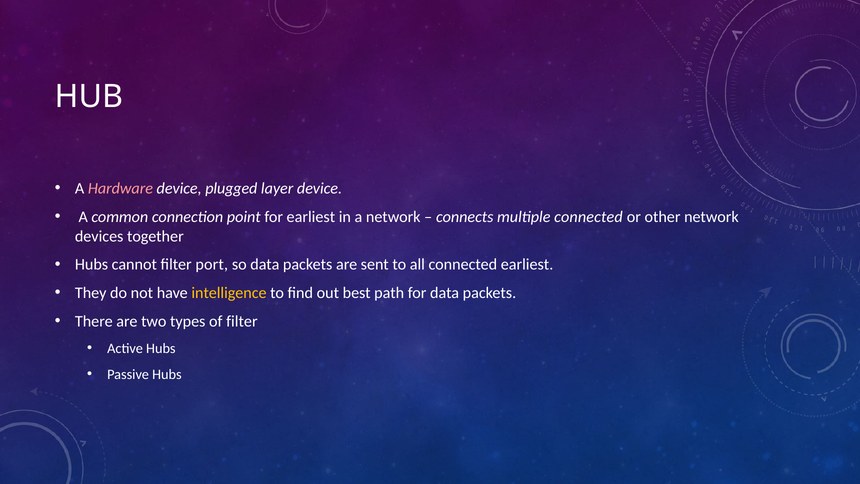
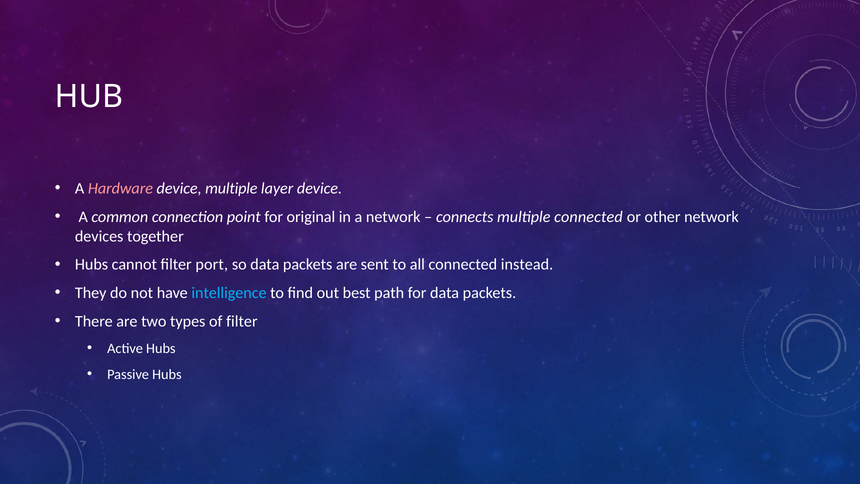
device plugged: plugged -> multiple (231, 188)
for earliest: earliest -> original (311, 217)
connected earliest: earliest -> instead (527, 264)
intelligence colour: yellow -> light blue (229, 293)
